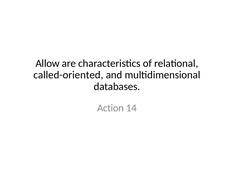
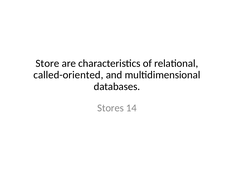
Allow: Allow -> Store (47, 63)
Action: Action -> Stores (111, 108)
